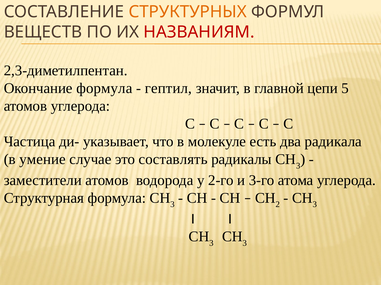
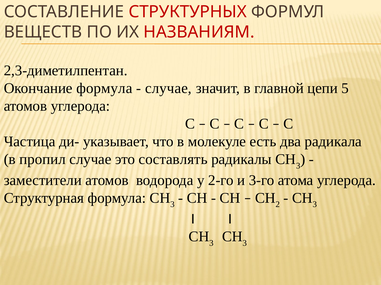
СТРУКТУРНЫХ colour: orange -> red (188, 12)
гептил: гептил -> случае (168, 88)
умение: умение -> пропил (43, 160)
